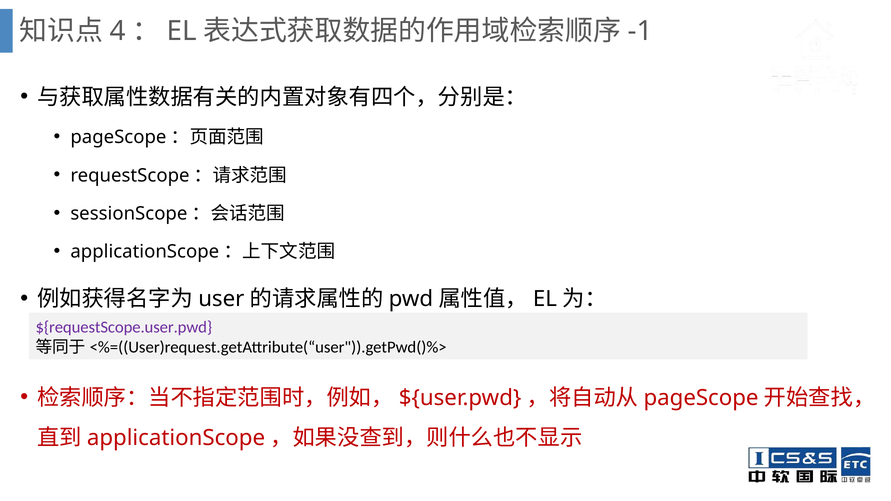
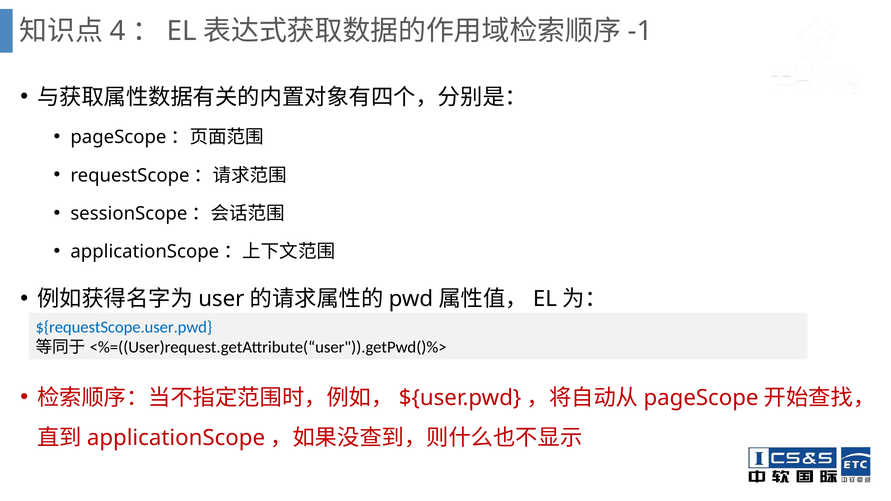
${requestScope.user.pwd colour: purple -> blue (124, 327)
